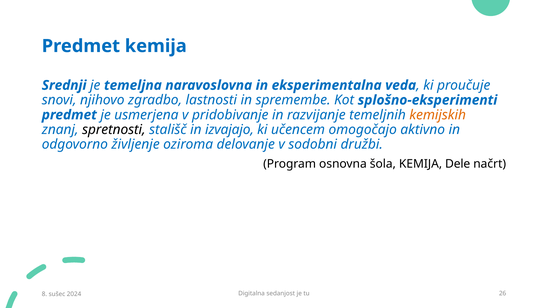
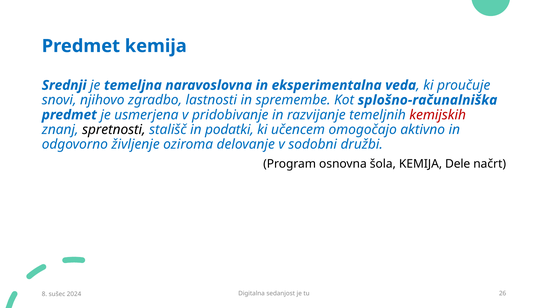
splošno-eksperimenti: splošno-eksperimenti -> splošno-računalniška (428, 100)
kemijskih colour: orange -> red (438, 115)
izvajajo: izvajajo -> podatki (229, 130)
